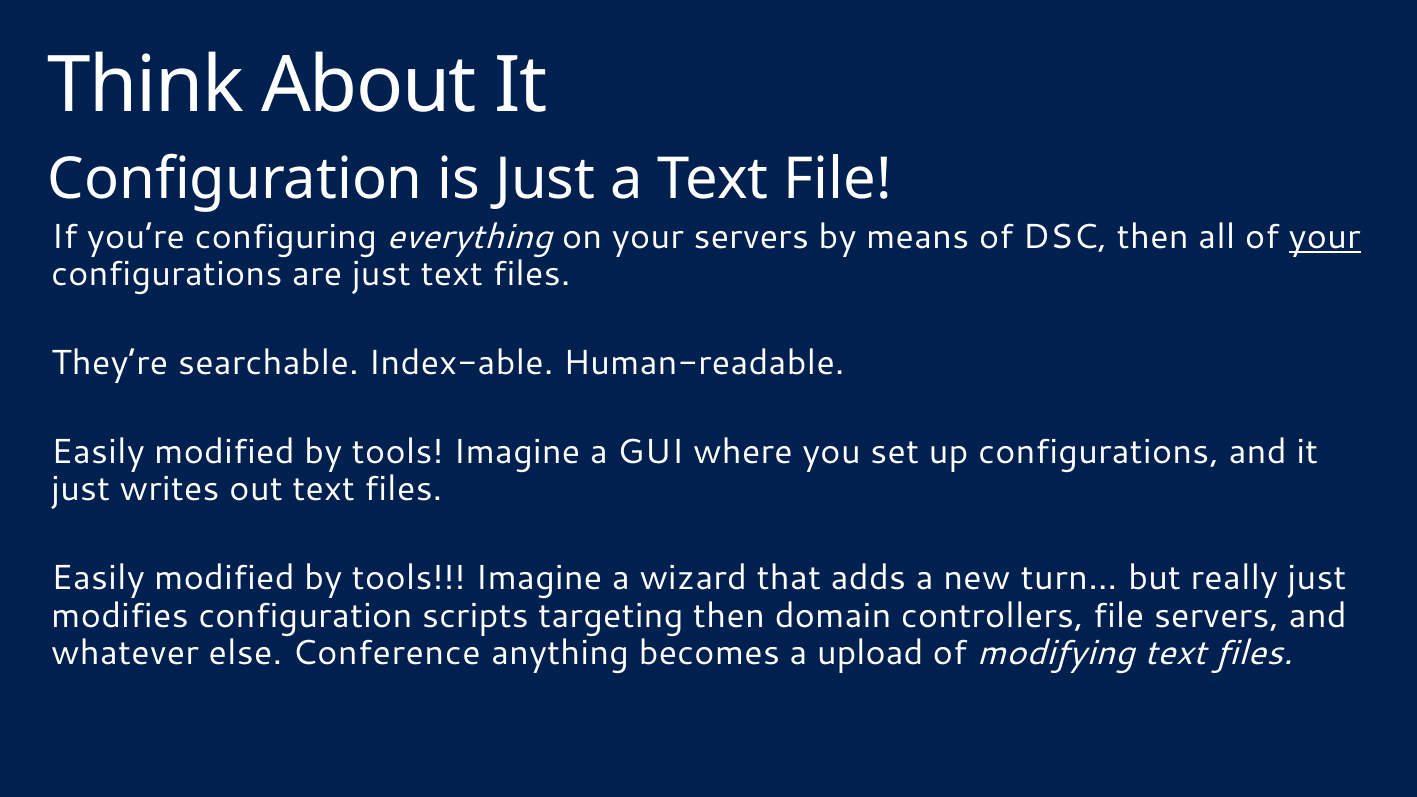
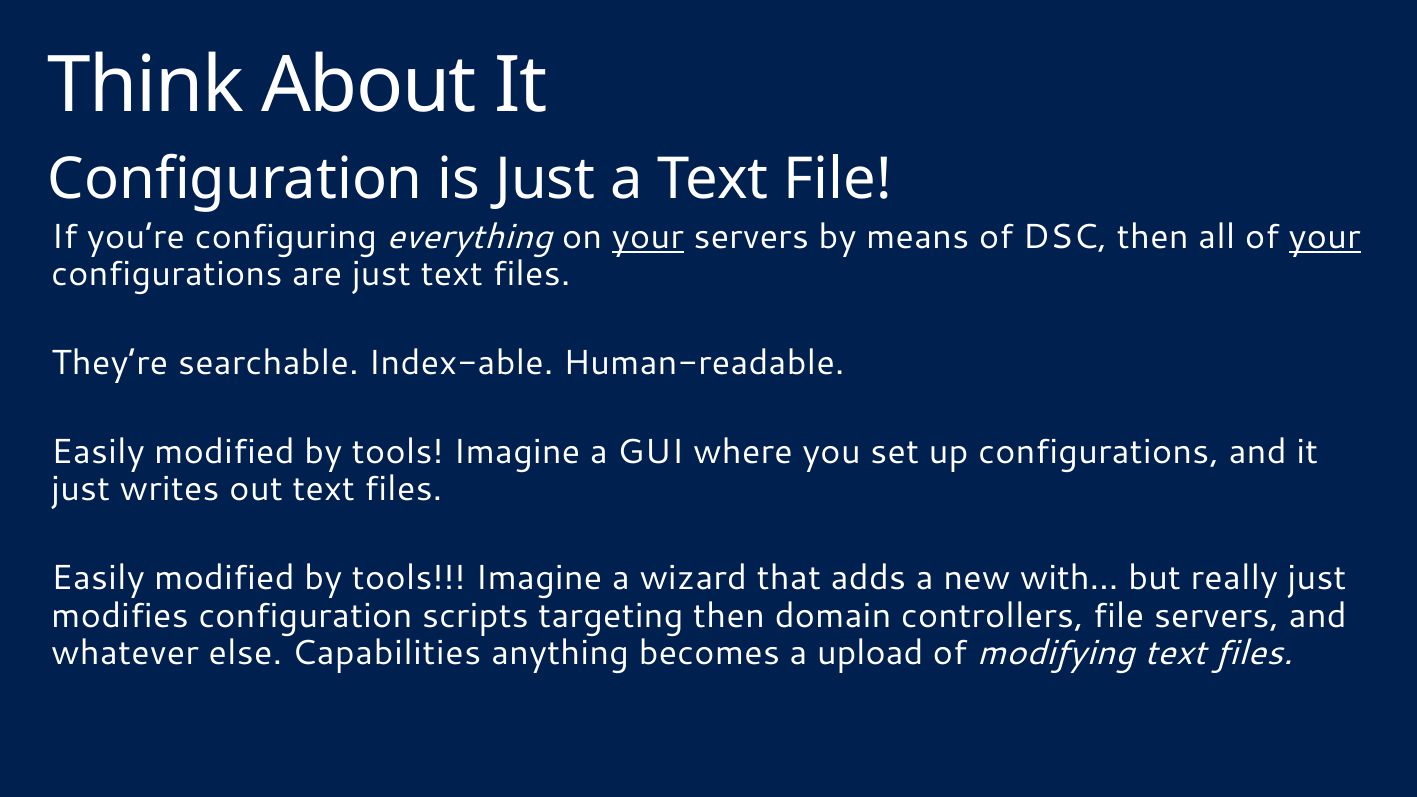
your underline: none -> present (648, 237)
turn…: turn… -> with… (1069, 578)
Conference: Conference -> Capabilities (386, 653)
